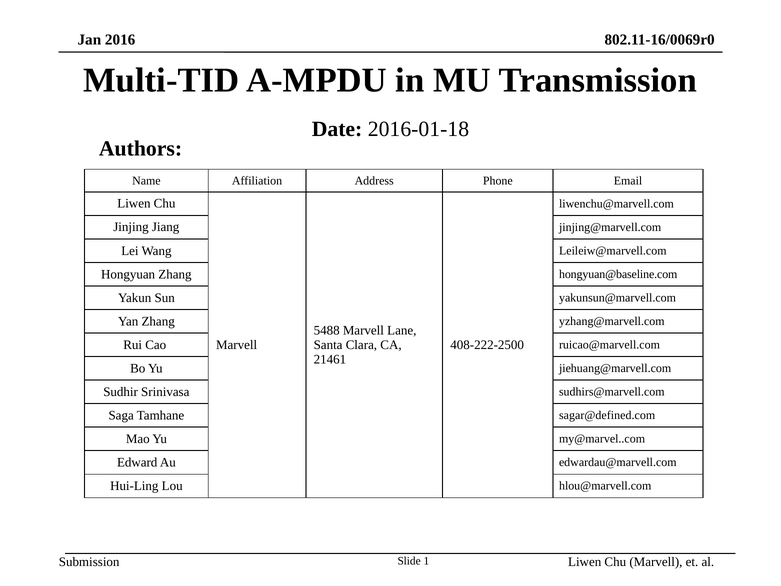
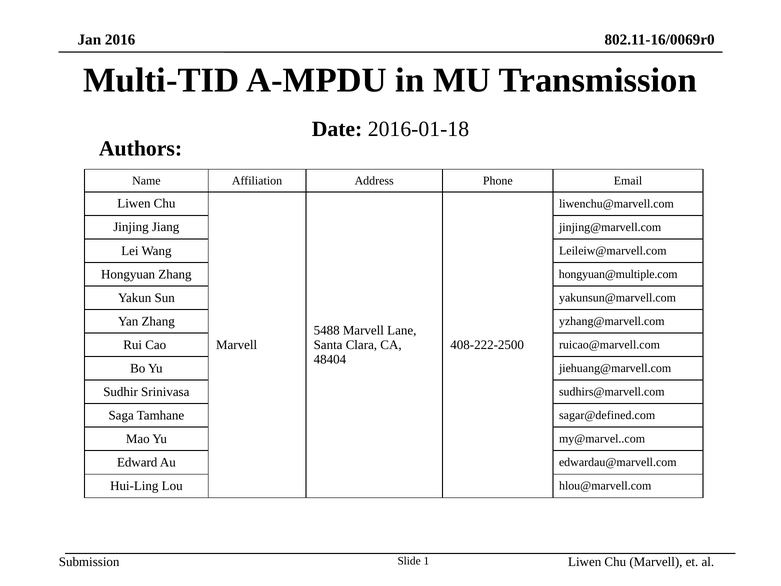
hongyuan@baseline.com: hongyuan@baseline.com -> hongyuan@multiple.com (618, 274)
21461: 21461 -> 48404 (330, 359)
